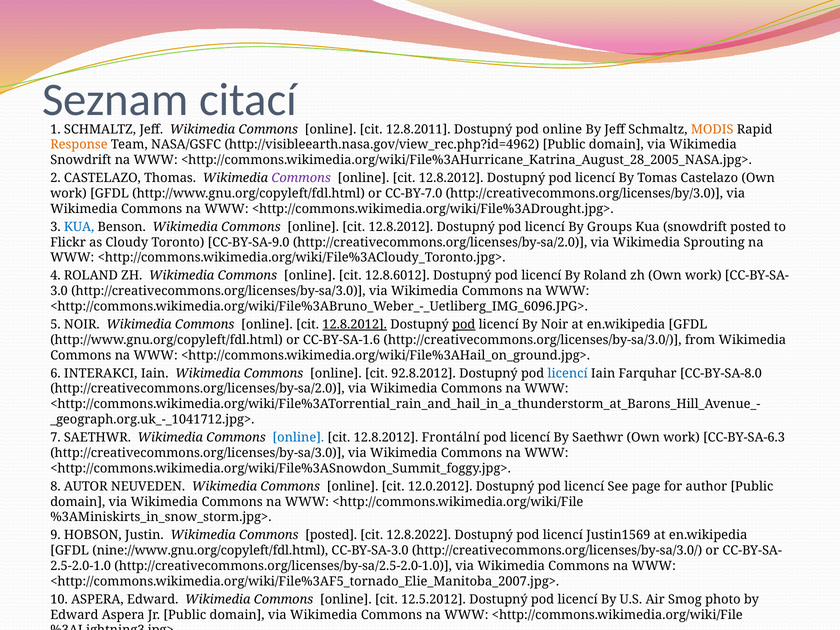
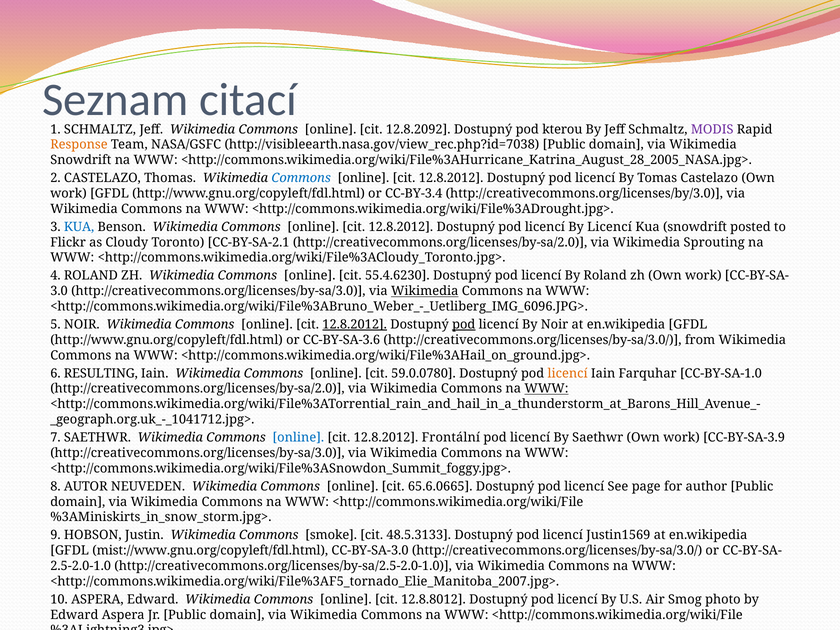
12.8.2011: 12.8.2011 -> 12.8.2092 (418, 129)
pod online: online -> kterou (562, 129)
MODIS colour: orange -> purple (712, 129)
http://visibleearth.nasa.gov/view_rec.php?id=4962: http://visibleearth.nasa.gov/view_rec.php?id=4962 -> http://visibleearth.nasa.gov/view_rec.php?id=7038 (382, 145)
Commons colour: purple -> blue (301, 178)
CC-BY-7.0: CC-BY-7.0 -> CC-BY-3.4 (414, 193)
By Groups: Groups -> Licencí (610, 227)
CC-BY-SA-9.0: CC-BY-SA-9.0 -> CC-BY-SA-2.1 (249, 242)
12.8.6012: 12.8.6012 -> 55.4.6230 (397, 276)
Wikimedia underline: none -> present (425, 291)
CC-BY-SA-1.6: CC-BY-SA-1.6 -> CC-BY-SA-3.6 (341, 340)
INTERAKCI: INTERAKCI -> RESULTING (101, 373)
92.8.2012: 92.8.2012 -> 59.0.0780 (424, 373)
licencí colour: blue -> orange (568, 373)
CC-BY-SA-8.0: CC-BY-SA-8.0 -> CC-BY-SA-1.0 (721, 373)
WWW underline: none -> present (546, 389)
CC-BY-SA-6.3: CC-BY-SA-6.3 -> CC-BY-SA-3.9 (744, 438)
12.0.2012: 12.0.2012 -> 65.6.0665 (440, 486)
Commons posted: posted -> smoke (331, 535)
12.8.2022: 12.8.2022 -> 48.5.3133 (419, 535)
nine://www.gnu.org/copyleft/fdl.html: nine://www.gnu.org/copyleft/fdl.html -> mist://www.gnu.org/copyleft/fdl.html (210, 551)
12.5.2012: 12.5.2012 -> 12.8.8012 (433, 599)
